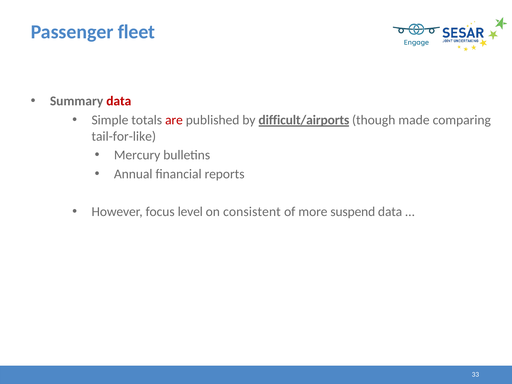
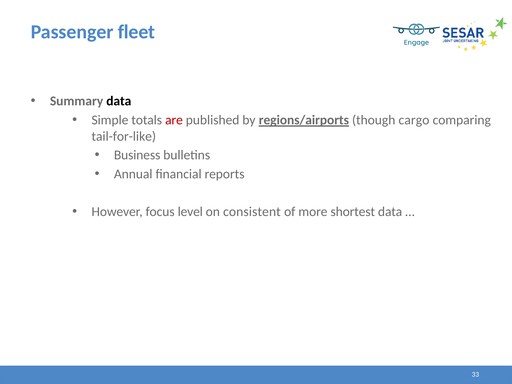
data colour: red -> black (119, 101)
difficult/airports: difficult/airports -> regions/airports (304, 120)
made: made -> cargo (414, 120)
Mercury: Mercury -> Business (137, 155)
suspend: suspend -> shortest (353, 212)
